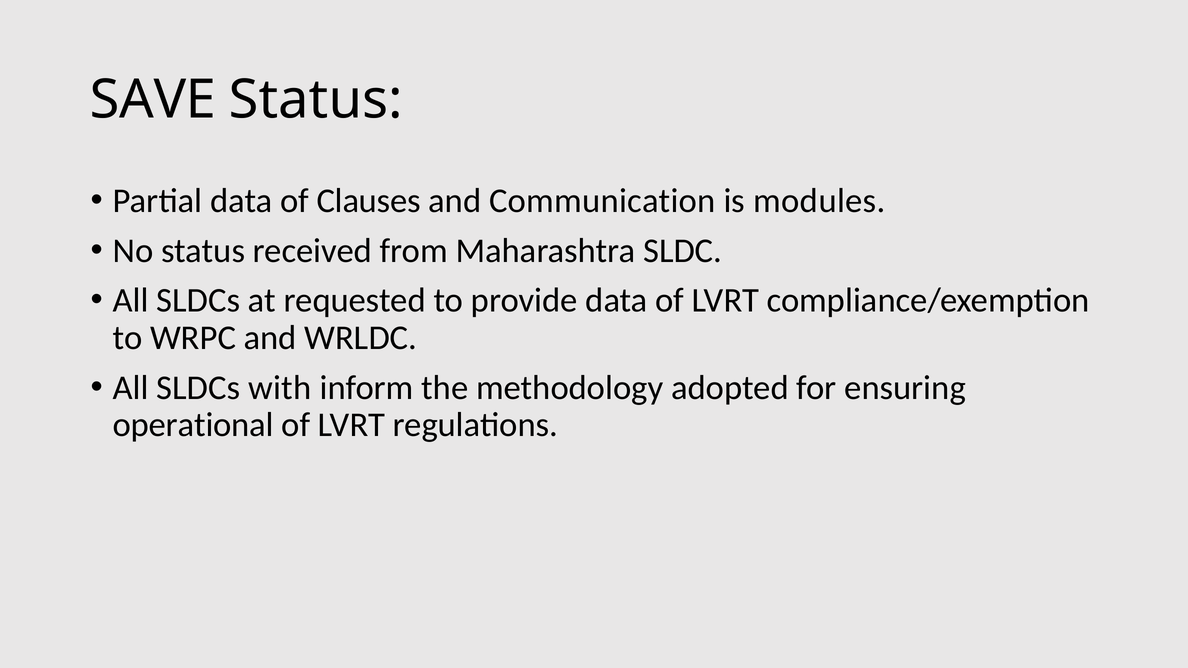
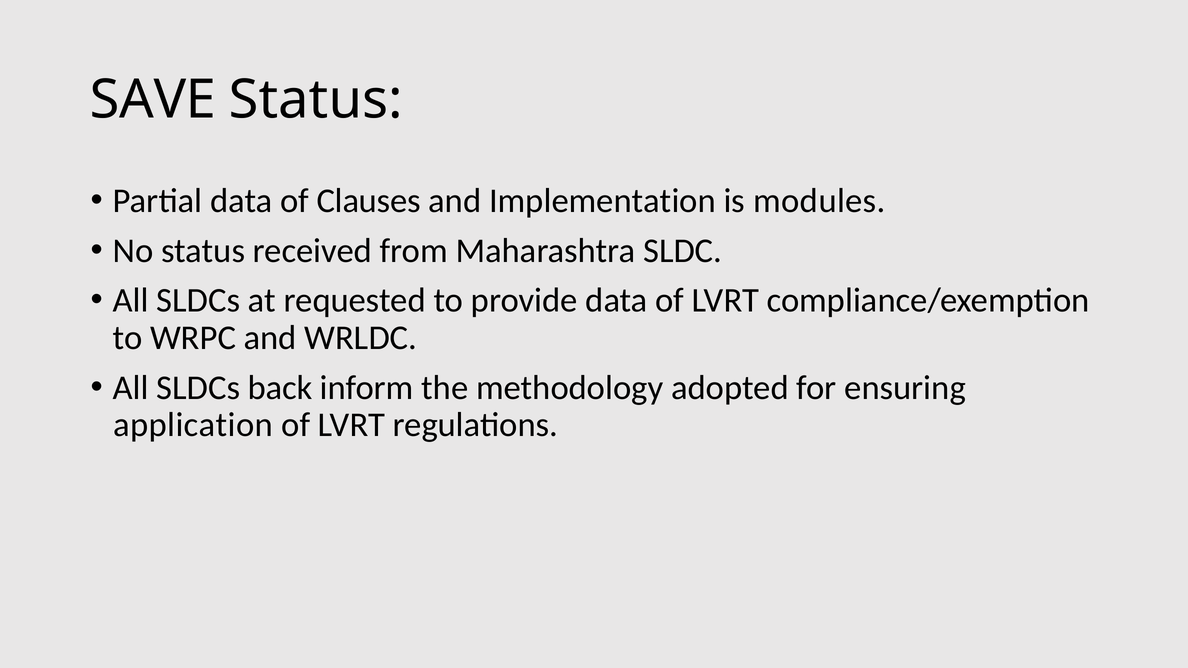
Communication: Communication -> Implementation (603, 201)
with: with -> back (280, 388)
operational: operational -> application (193, 425)
